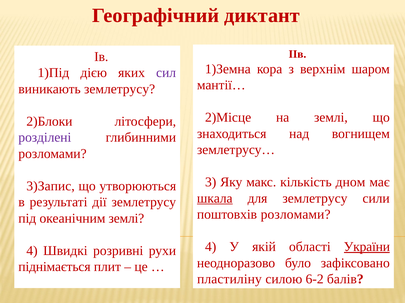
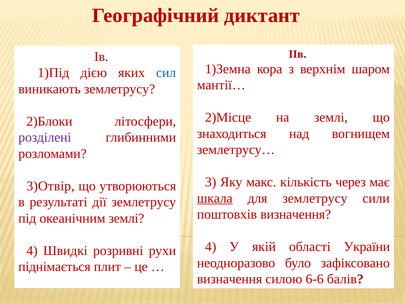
сил colour: purple -> blue (166, 73)
дном: дном -> через (351, 183)
3)Запис: 3)Запис -> 3)Отвір (51, 186)
поштовхів розломами: розломами -> визначення (296, 215)
України underline: present -> none (367, 247)
пластиліну: пластиліну -> визначення (230, 280)
6-2: 6-2 -> 6-6 (315, 280)
